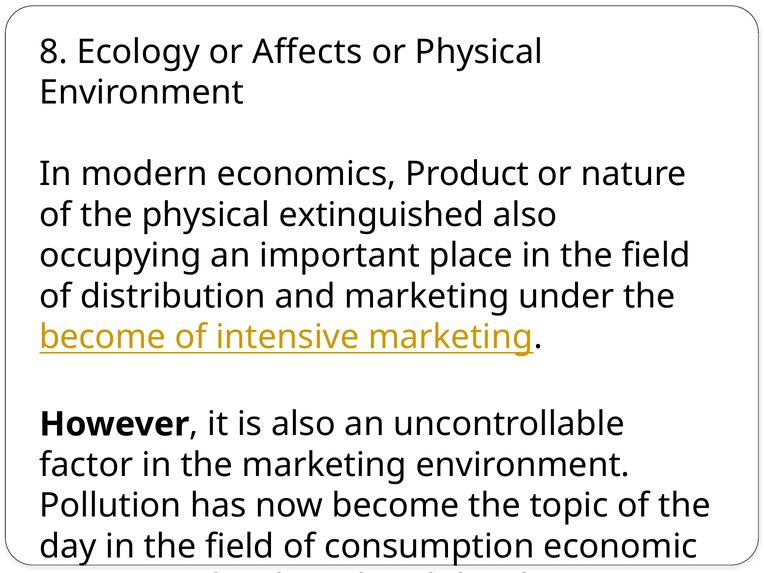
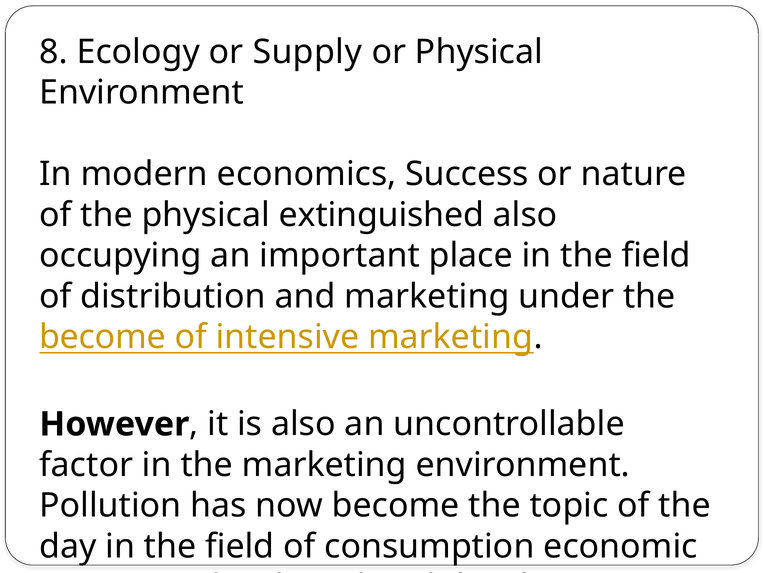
Affects: Affects -> Supply (307, 52)
Product: Product -> Success (467, 174)
